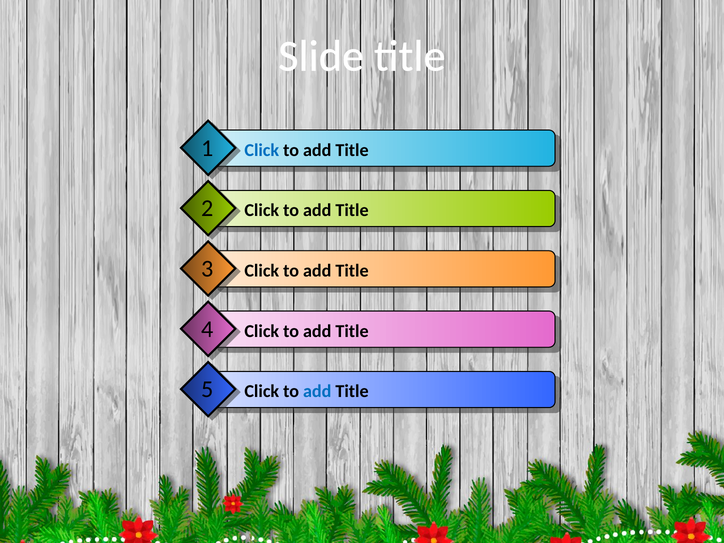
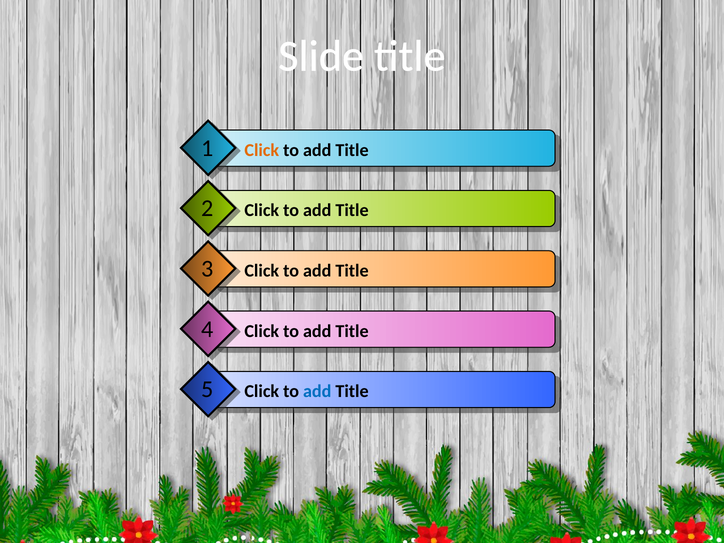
Click colour: blue -> orange (262, 150)
